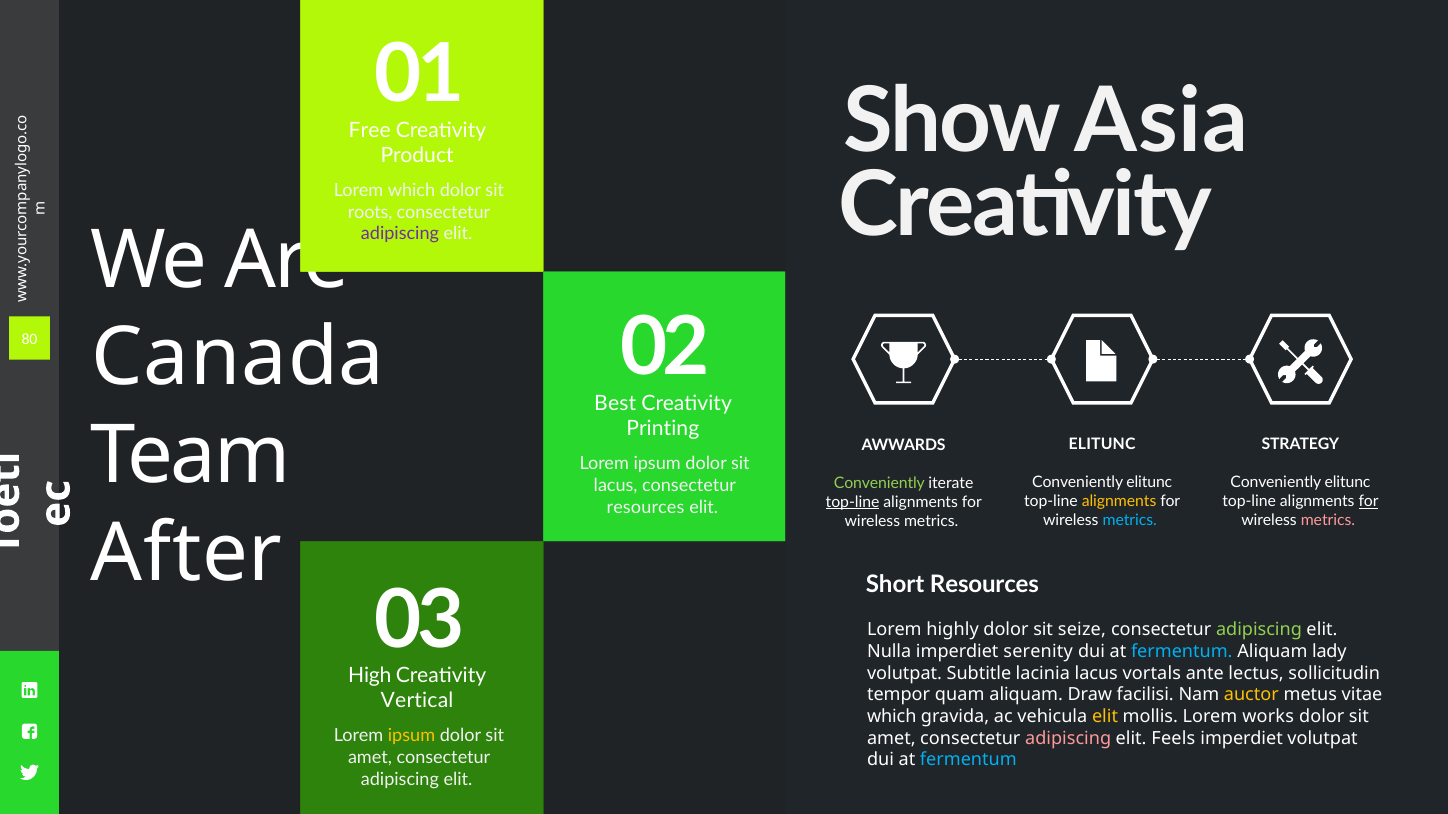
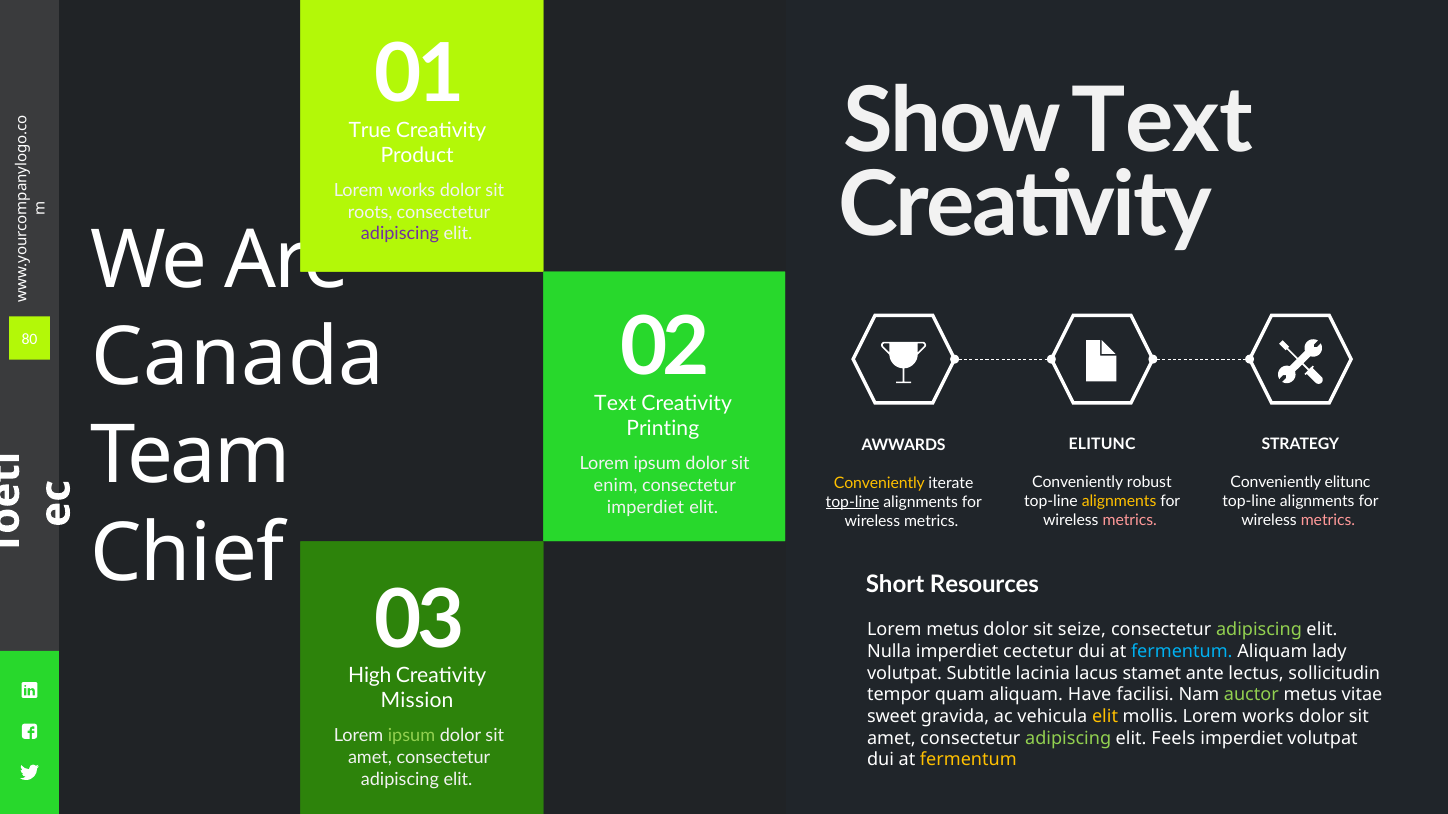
Show Asia: Asia -> Text (1162, 121)
Free: Free -> True (370, 131)
which: which -> works (412, 191)
Best: Best -> Text (615, 404)
elitunc: elitunc -> robust (1149, 483)
Conveniently colour: light green -> yellow (879, 483)
lacus: lacus -> enim (616, 486)
for underline: present -> none (1369, 502)
resources: resources -> imperdiet (646, 507)
metrics colour: light blue -> pink (1130, 521)
After: After -> Chief (187, 554)
Lorem highly: highly -> metus (953, 630)
serenity: serenity -> cectetur (1038, 652)
vortals: vortals -> stamet (1152, 674)
Draw: Draw -> Have (1090, 695)
auctor colour: yellow -> light green (1251, 695)
Vertical: Vertical -> Mission (417, 701)
which: which -> sweet (892, 717)
ipsum colour: yellow -> light green (412, 736)
adipiscing colour: pink -> light green (1068, 739)
fermentum colour: light blue -> yellow (968, 760)
